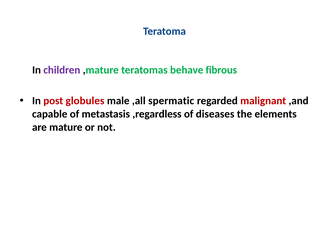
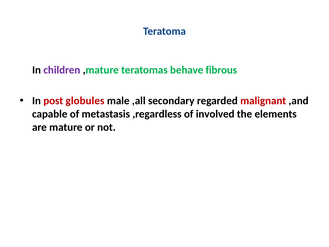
spermatic: spermatic -> secondary (171, 101)
diseases: diseases -> involved (215, 114)
